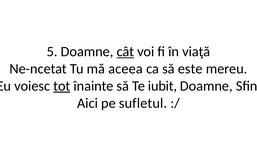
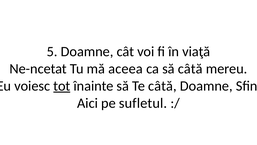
cât underline: present -> none (125, 51)
să este: este -> câtă (190, 69)
Te iubit: iubit -> câtă (162, 86)
